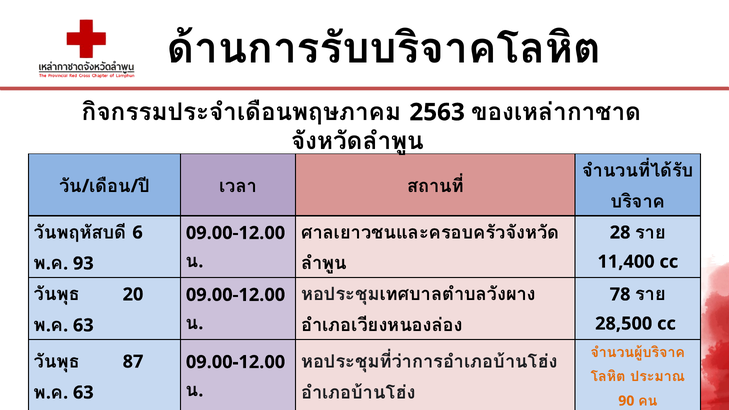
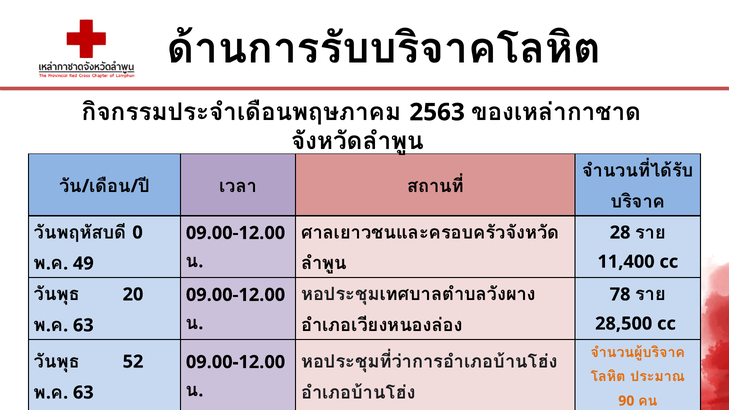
6: 6 -> 0 (138, 233)
93: 93 -> 49 (83, 264)
87: 87 -> 52 (133, 362)
